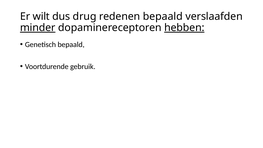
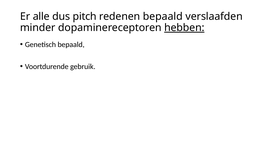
wilt: wilt -> alle (41, 16)
drug: drug -> pitch (85, 16)
minder underline: present -> none (38, 28)
